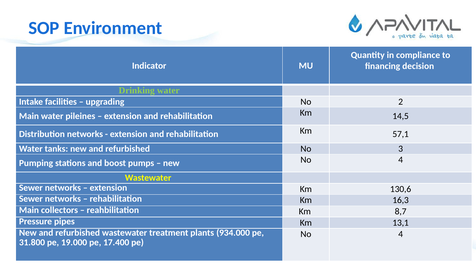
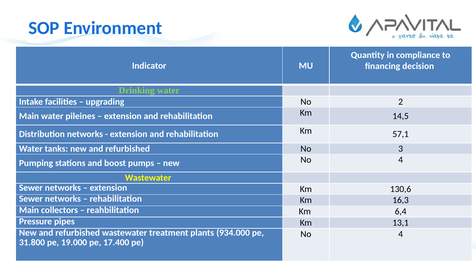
8,7: 8,7 -> 6,4 (401, 212)
